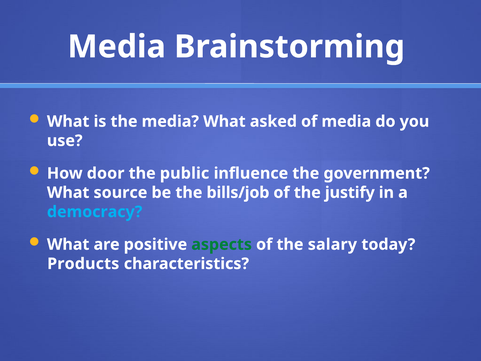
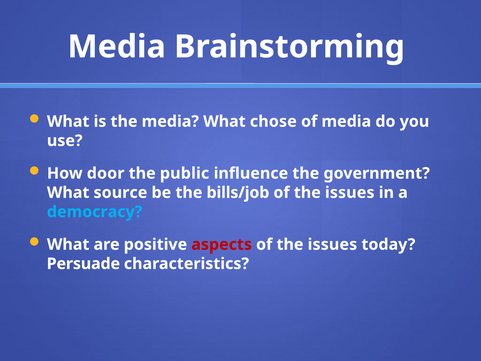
asked: asked -> chose (273, 121)
justify: justify -> issues (350, 192)
aspects colour: green -> red (222, 244)
salary: salary -> issues (332, 244)
Products: Products -> Persuade (83, 264)
